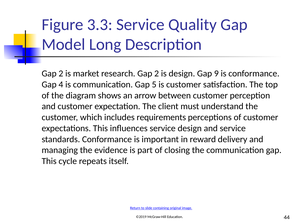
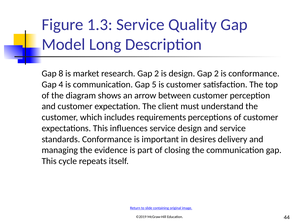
3.3: 3.3 -> 1.3 (100, 25)
2: 2 -> 8 (61, 74)
design Gap 9: 9 -> 2 (216, 74)
reward: reward -> desires (203, 139)
